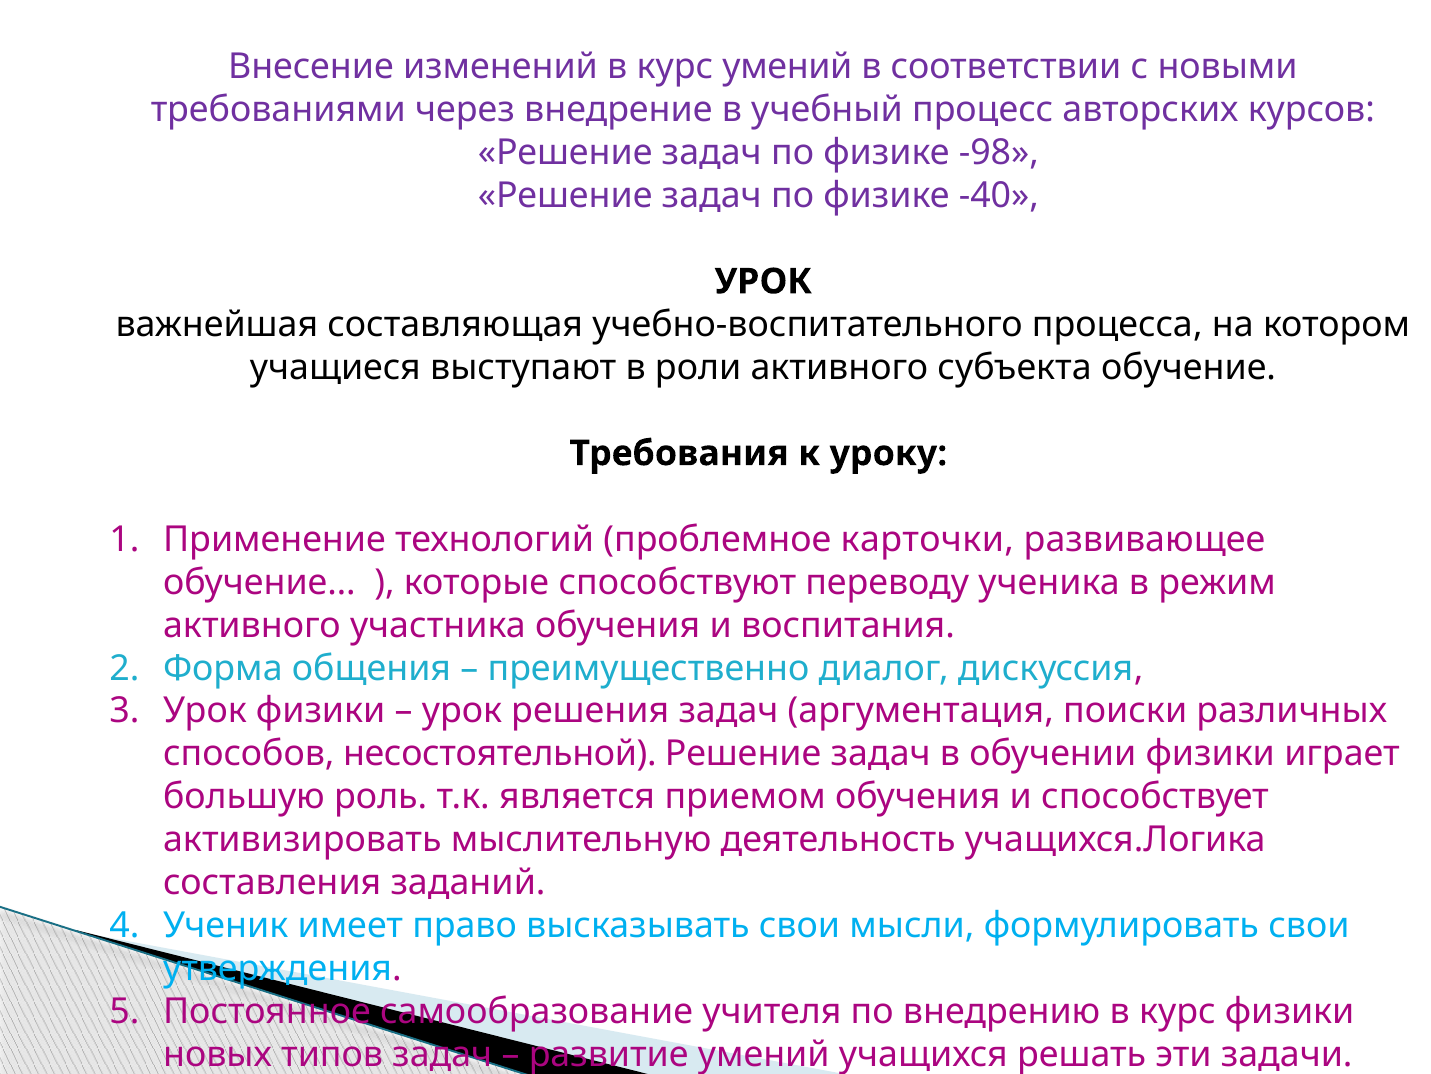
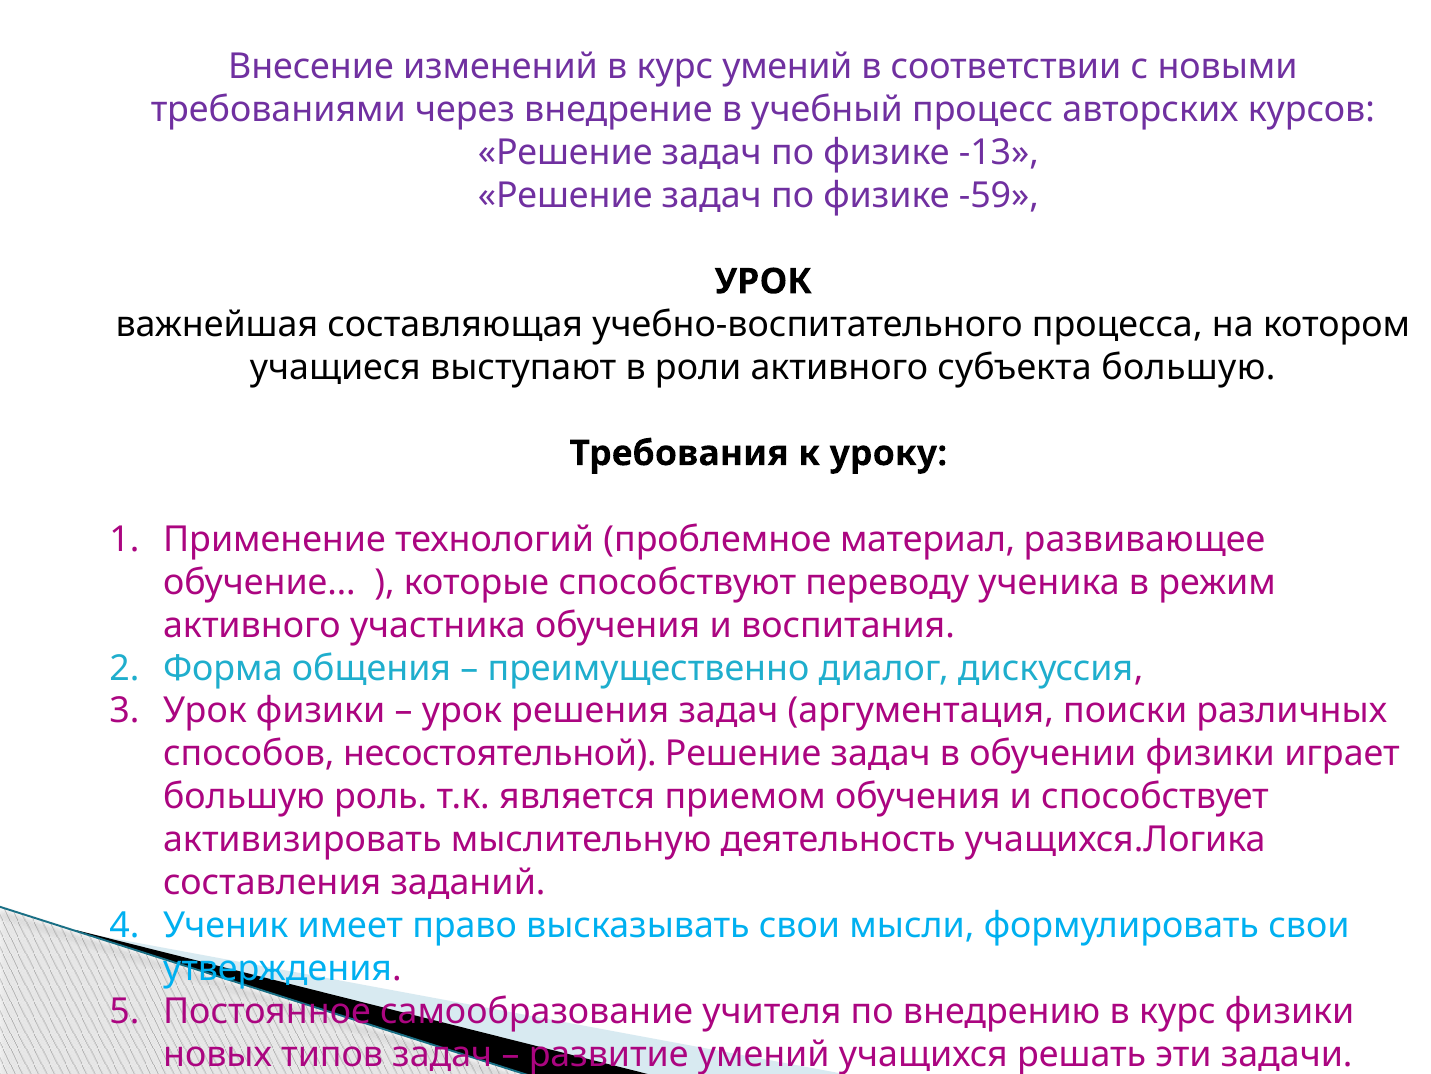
-98: -98 -> -13 (999, 153)
-40: -40 -> -59 (999, 196)
субъекта обучение: обучение -> большую (1188, 367)
карточки: карточки -> материал (928, 539)
